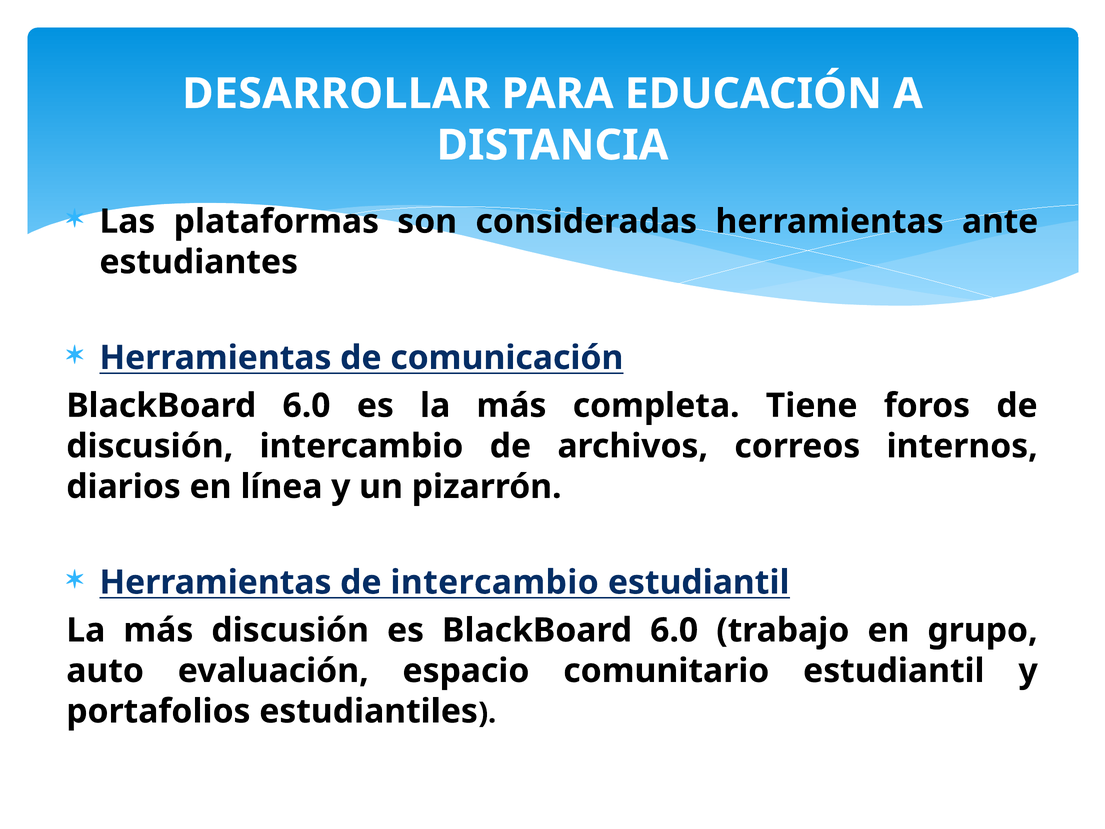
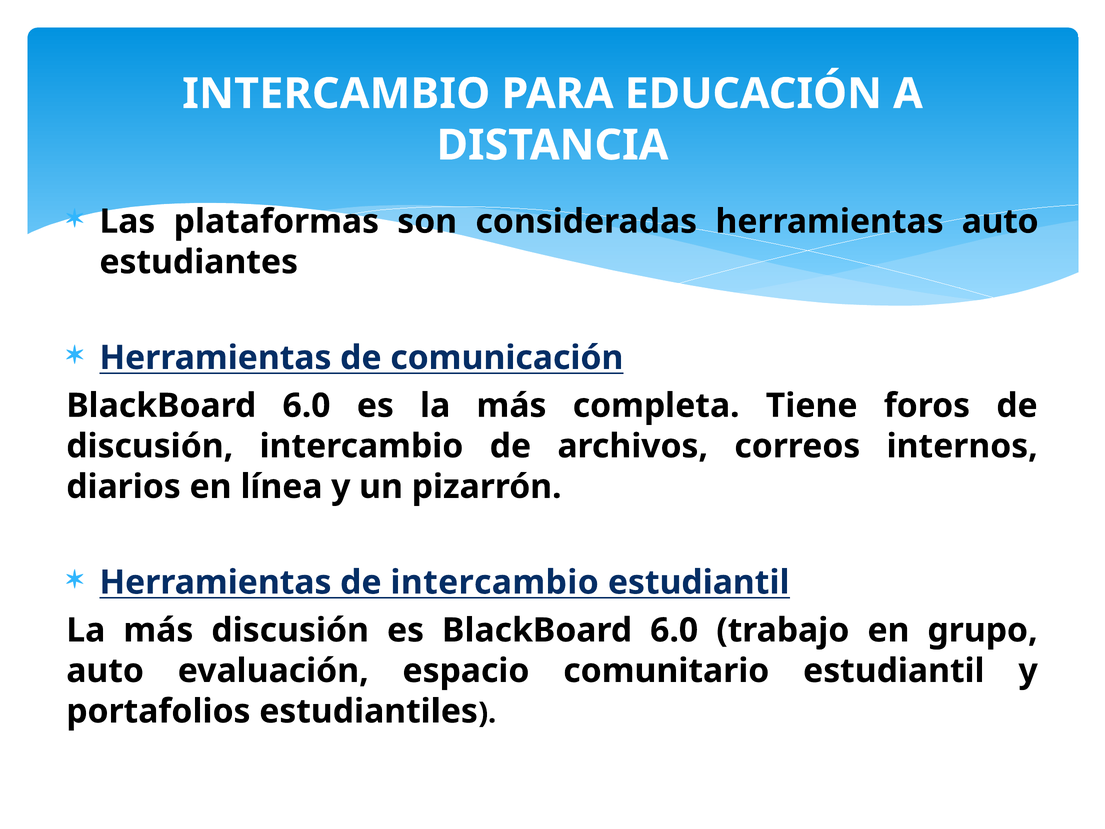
DESARROLLAR: DESARROLLAR -> INTERCAMBIO (336, 94)
herramientas ante: ante -> auto (1000, 222)
